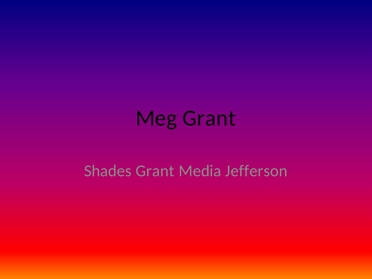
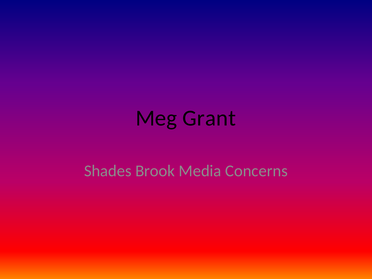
Shades Grant: Grant -> Brook (155, 171)
Jefferson: Jefferson -> Concerns (256, 171)
